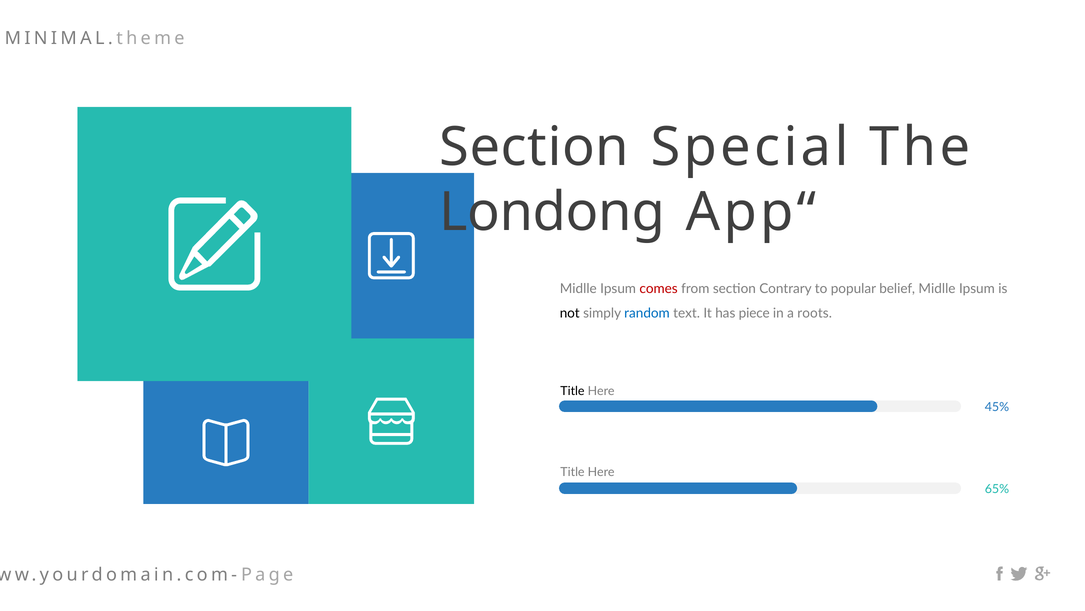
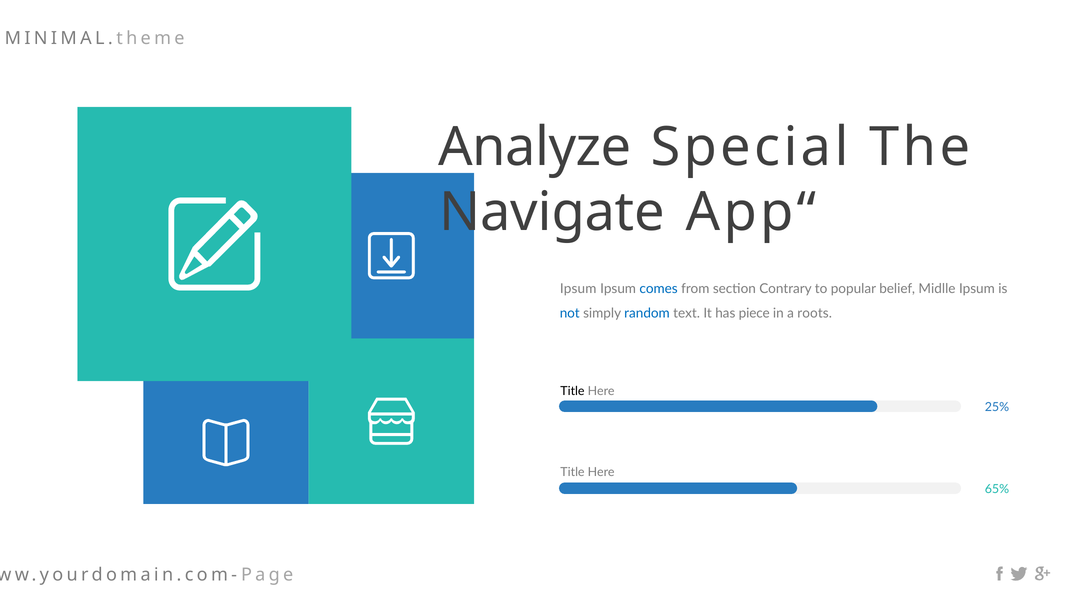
Section: Section -> Analyze (535, 147)
Londong: Londong -> Navigate (552, 212)
Midlle: Midlle -> Ipsum (578, 289)
comes colour: red -> blue (659, 289)
not colour: black -> blue (570, 313)
45%: 45% -> 25% (997, 407)
